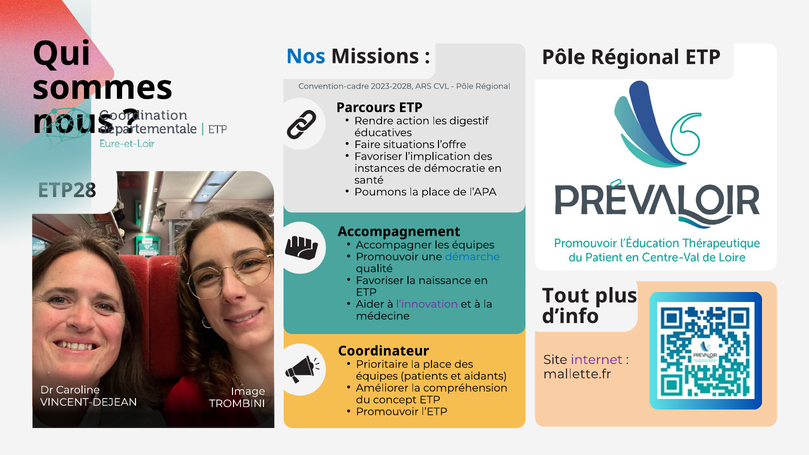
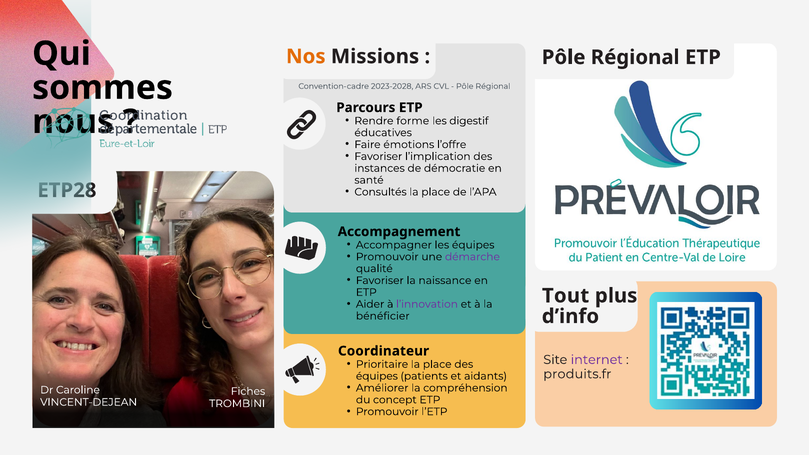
Nos colour: blue -> orange (306, 57)
action: action -> forme (413, 121)
situations: situations -> émotions (409, 145)
Poumons: Poumons -> Consultés (381, 192)
démarche colour: blue -> purple (472, 257)
médecine: médecine -> bénéficier (383, 316)
mallette.fr: mallette.fr -> produits.fr (577, 374)
Image: Image -> Fiches (248, 391)
